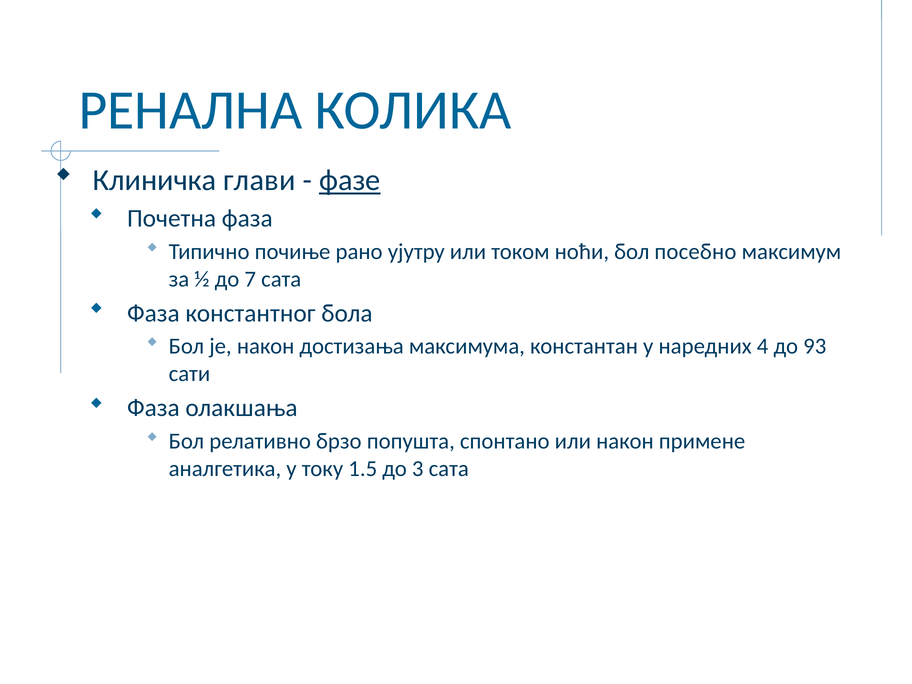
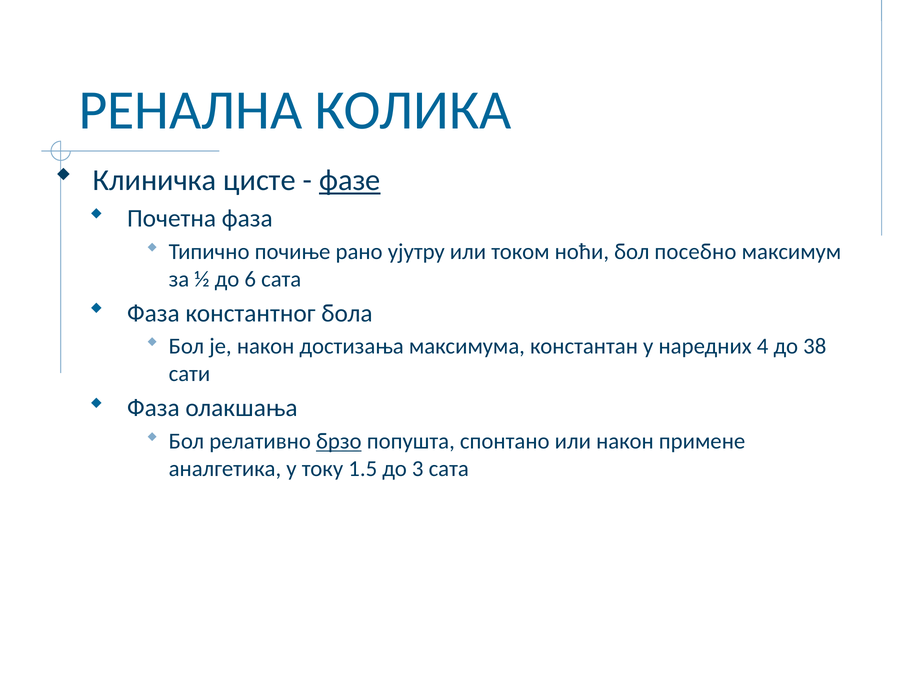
глави: глави -> цисте (260, 180)
7: 7 -> 6 (250, 279)
93: 93 -> 38 (815, 346)
брзо underline: none -> present (339, 441)
